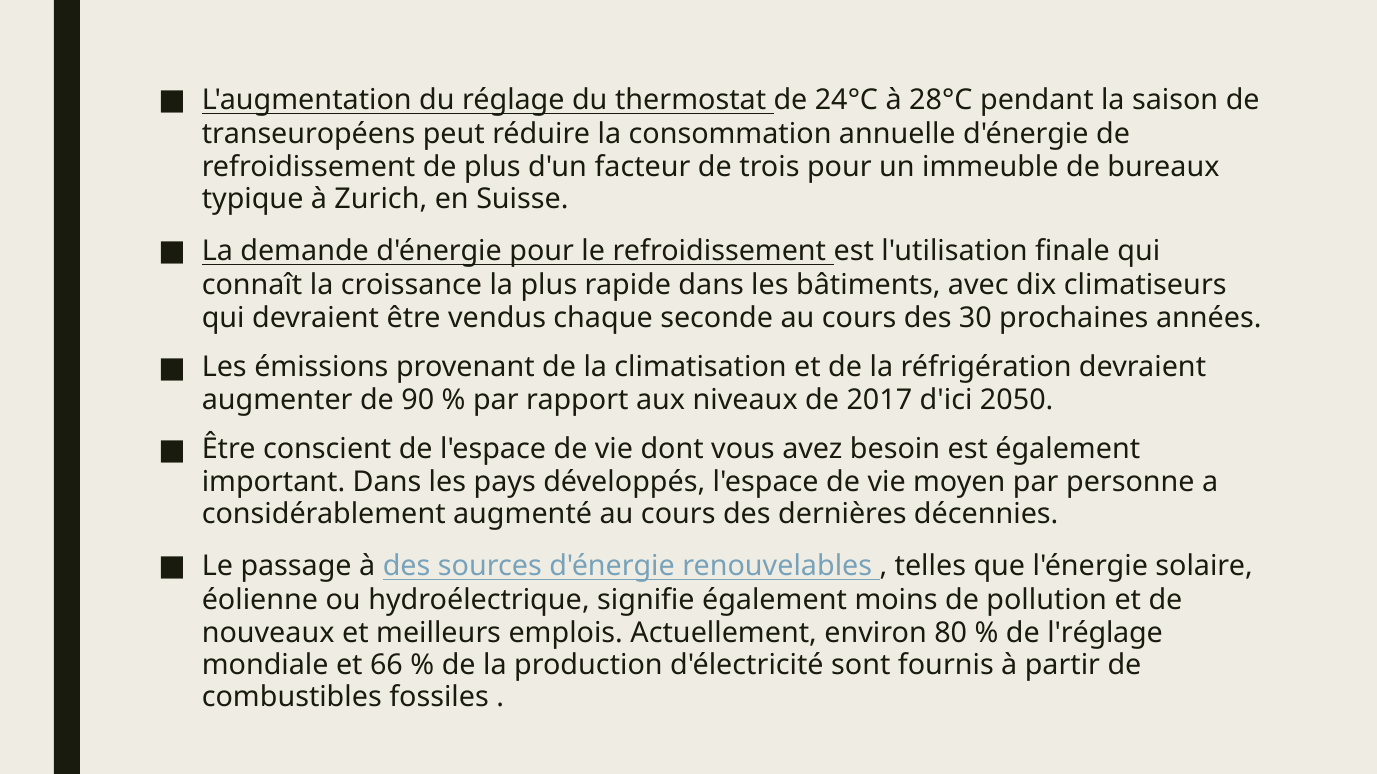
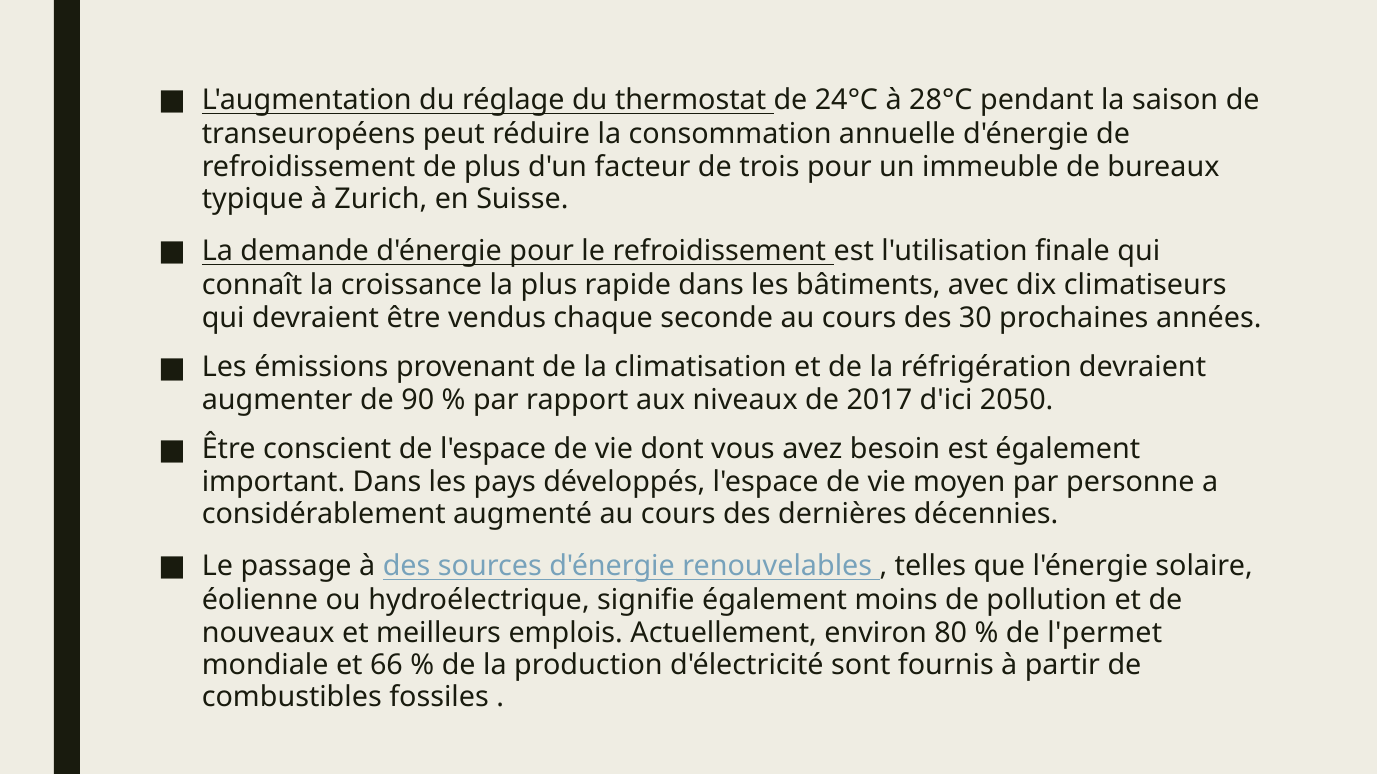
l'réglage: l'réglage -> l'permet (1105, 633)
